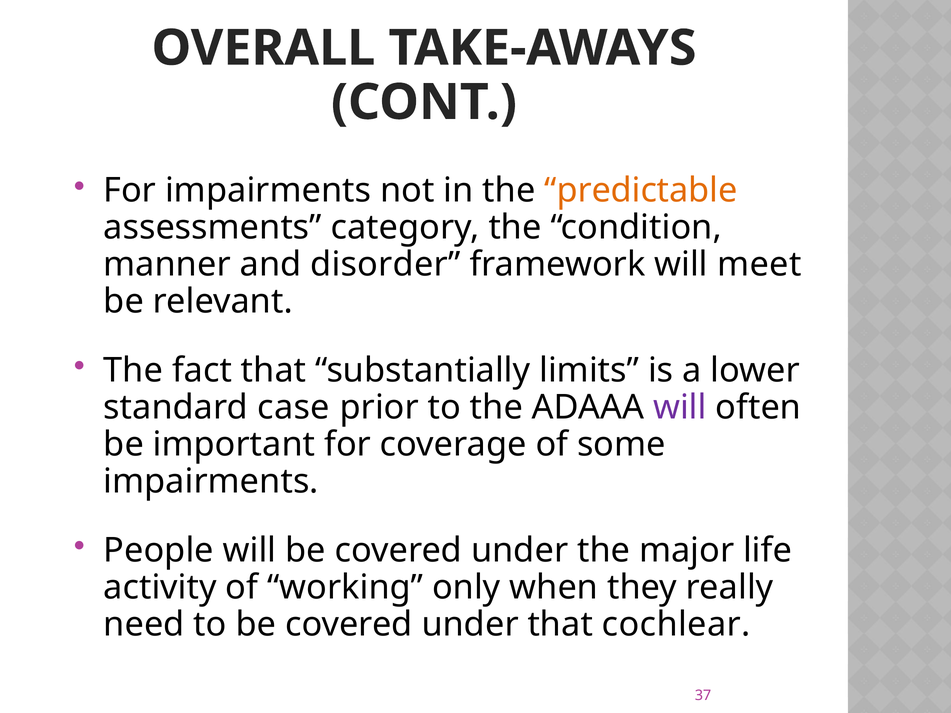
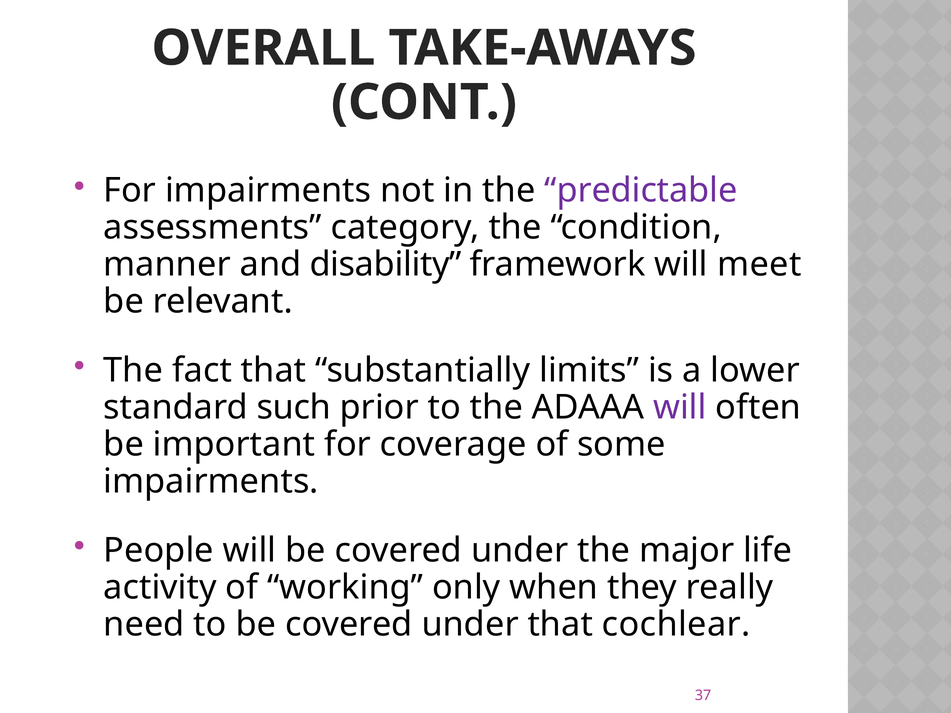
predictable colour: orange -> purple (641, 190)
disorder: disorder -> disability (386, 265)
case: case -> such (294, 408)
